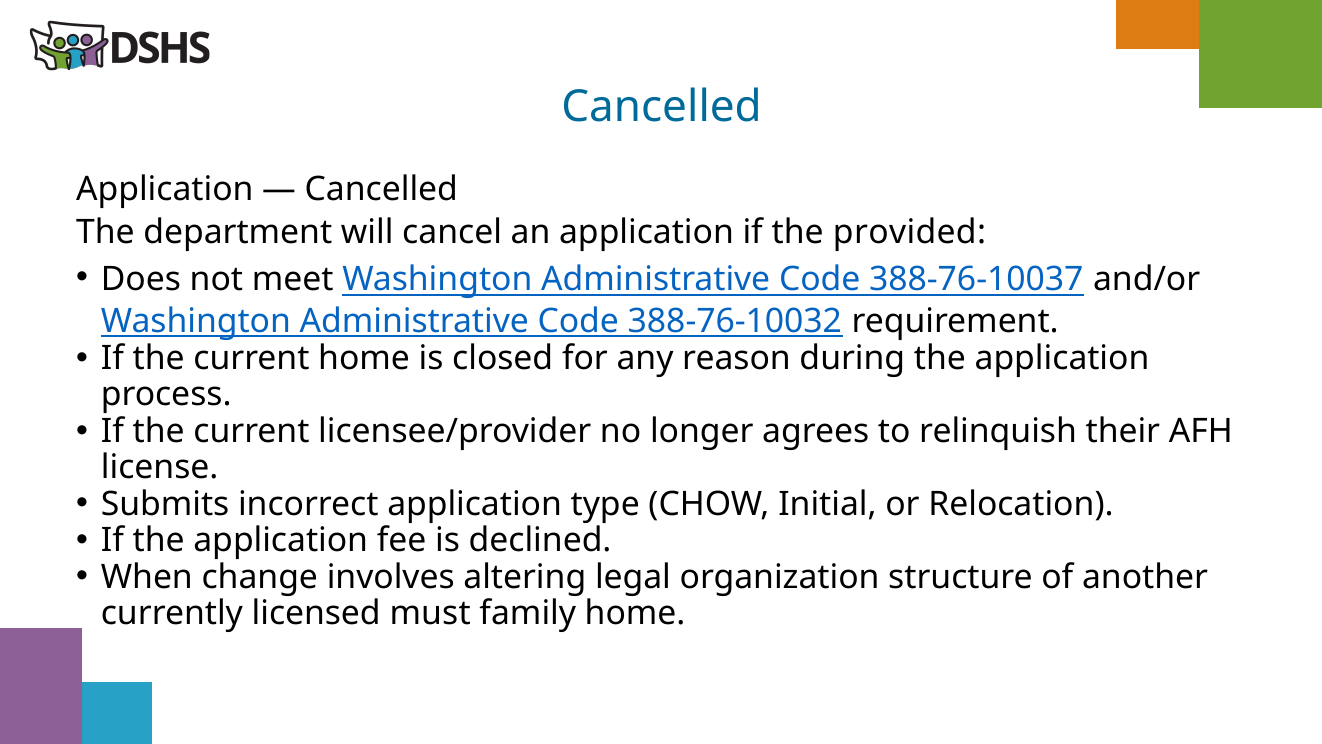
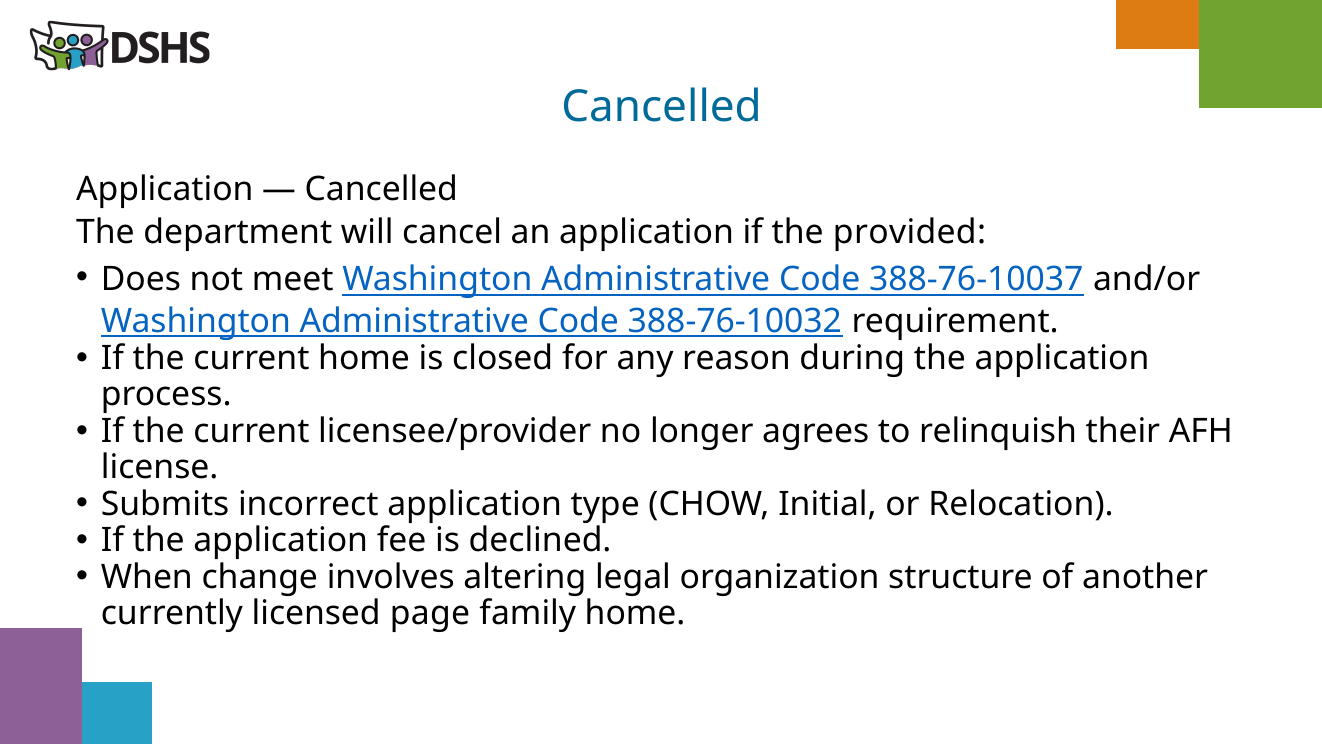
must: must -> page (430, 613)
